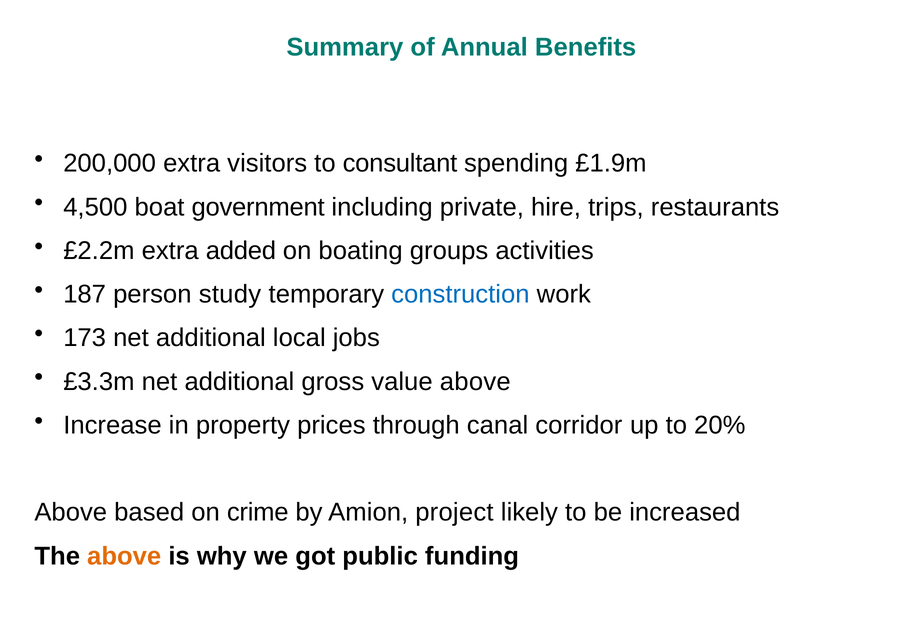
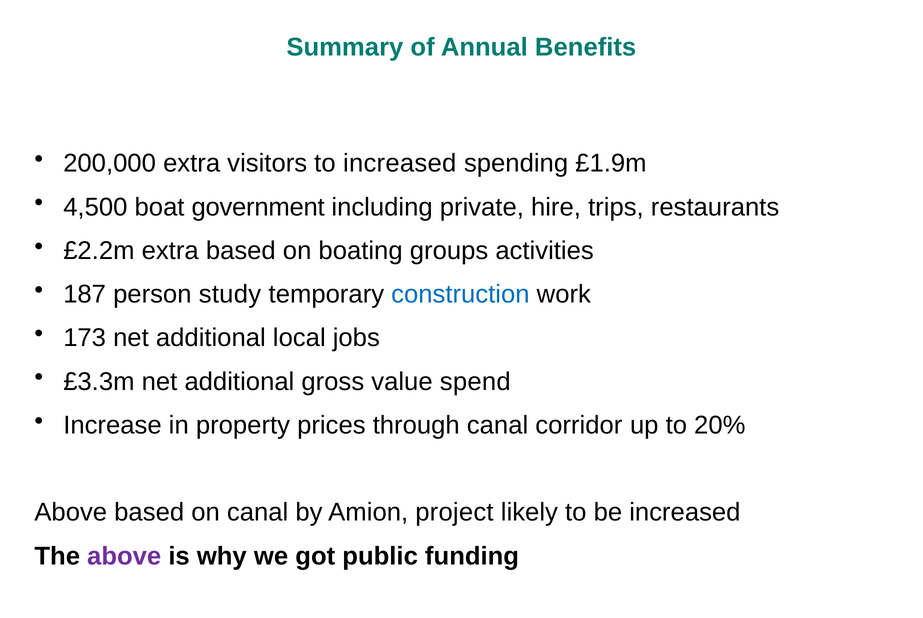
to consultant: consultant -> increased (400, 163)
extra added: added -> based (241, 251)
value above: above -> spend (475, 381)
on crime: crime -> canal (258, 512)
above colour: orange -> purple (124, 556)
